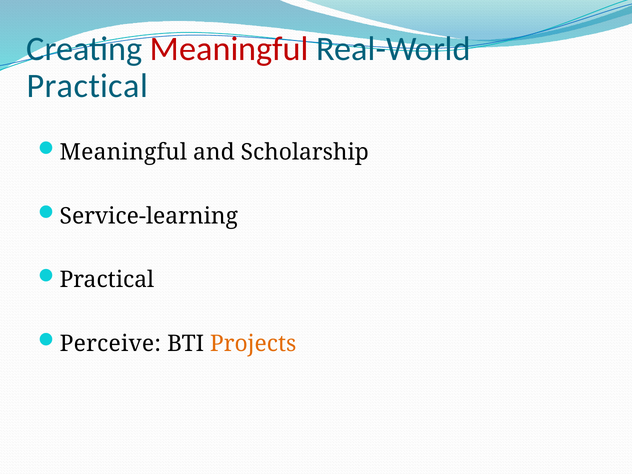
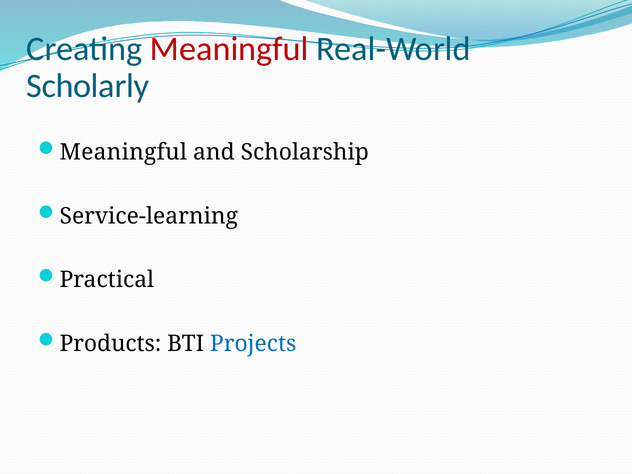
Practical: Practical -> Scholarly (88, 86)
Perceive: Perceive -> Products (110, 344)
Projects colour: orange -> blue (253, 344)
